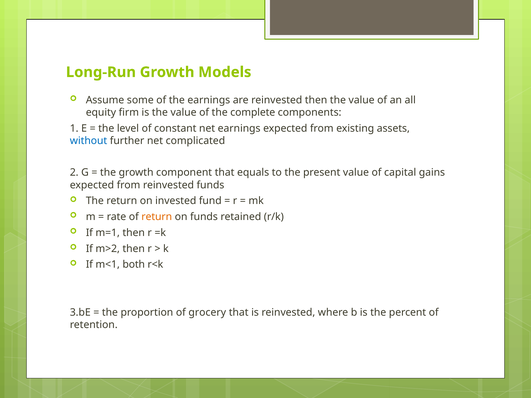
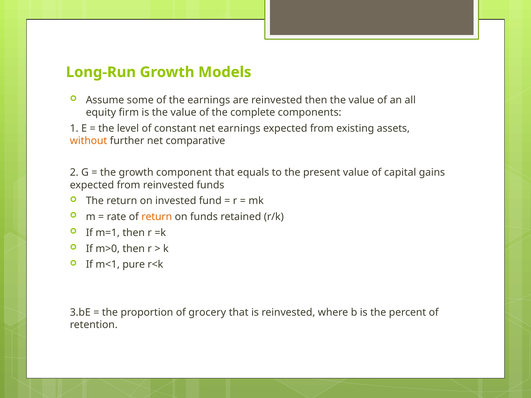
without colour: blue -> orange (89, 141)
complicated: complicated -> comparative (195, 141)
m>2: m>2 -> m>0 (108, 249)
both: both -> pure (134, 265)
